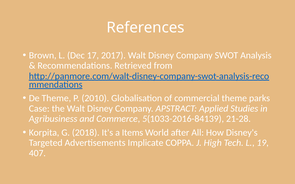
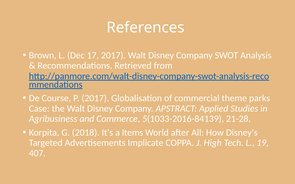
De Theme: Theme -> Course (56, 98)
P 2010: 2010 -> 2017 (95, 98)
